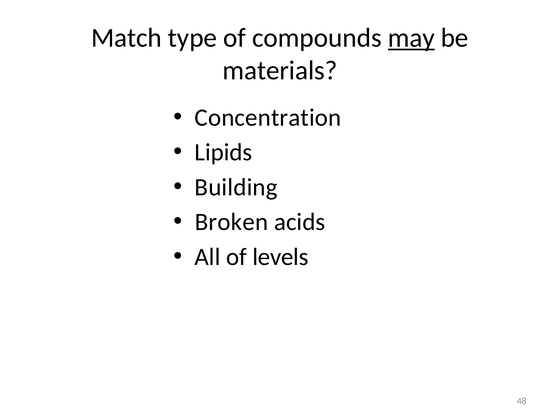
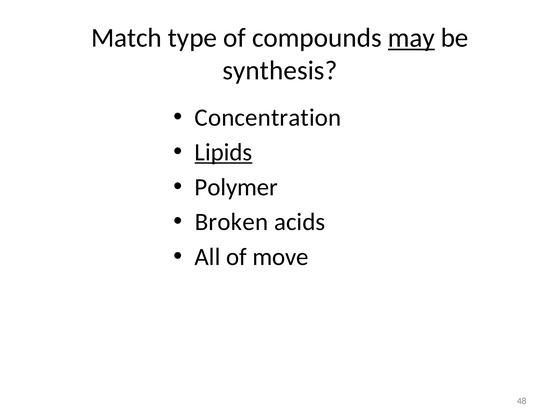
materials: materials -> synthesis (280, 71)
Lipids underline: none -> present (223, 152)
Building: Building -> Polymer (236, 187)
levels: levels -> move (280, 257)
